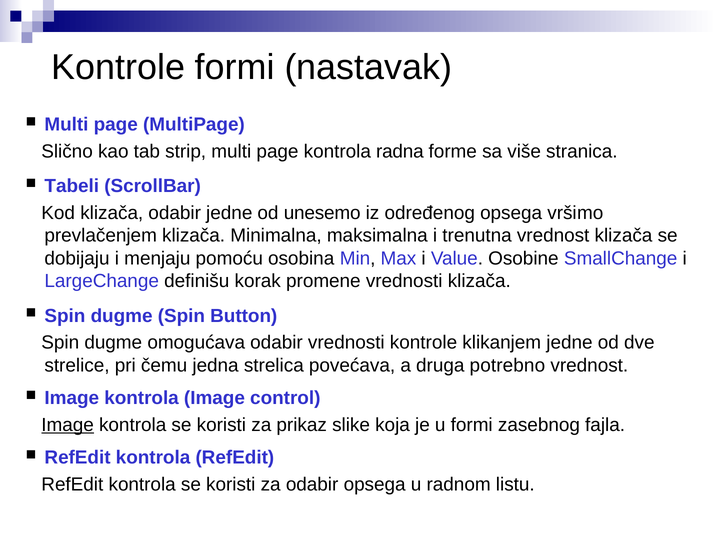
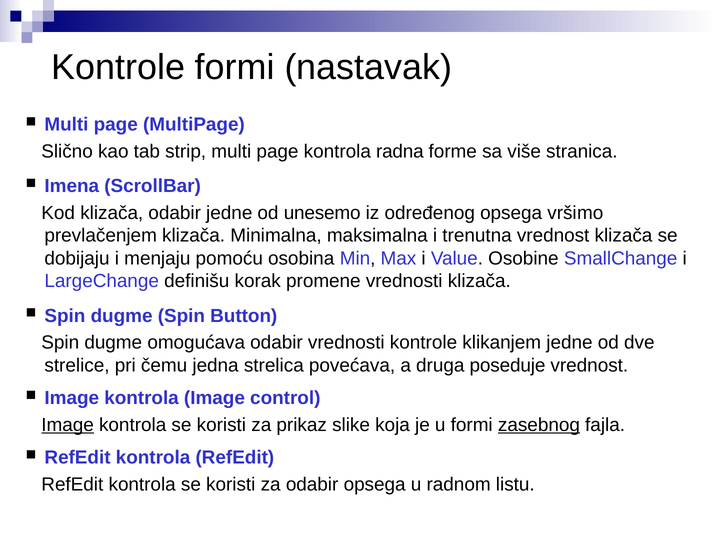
Tabeli: Tabeli -> Imena (72, 186)
potrebno: potrebno -> poseduje (508, 365)
zasebnog underline: none -> present (539, 424)
